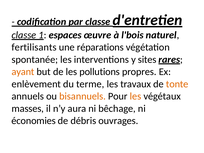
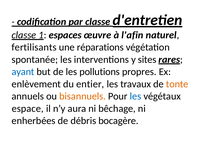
l'bois: l'bois -> l'afin (132, 35)
ayant colour: orange -> blue (23, 72)
terme: terme -> entier (90, 84)
les colour: orange -> blue (136, 96)
masses: masses -> espace (28, 108)
économies: économies -> enherbées (34, 121)
ouvrages: ouvrages -> bocagère (118, 121)
